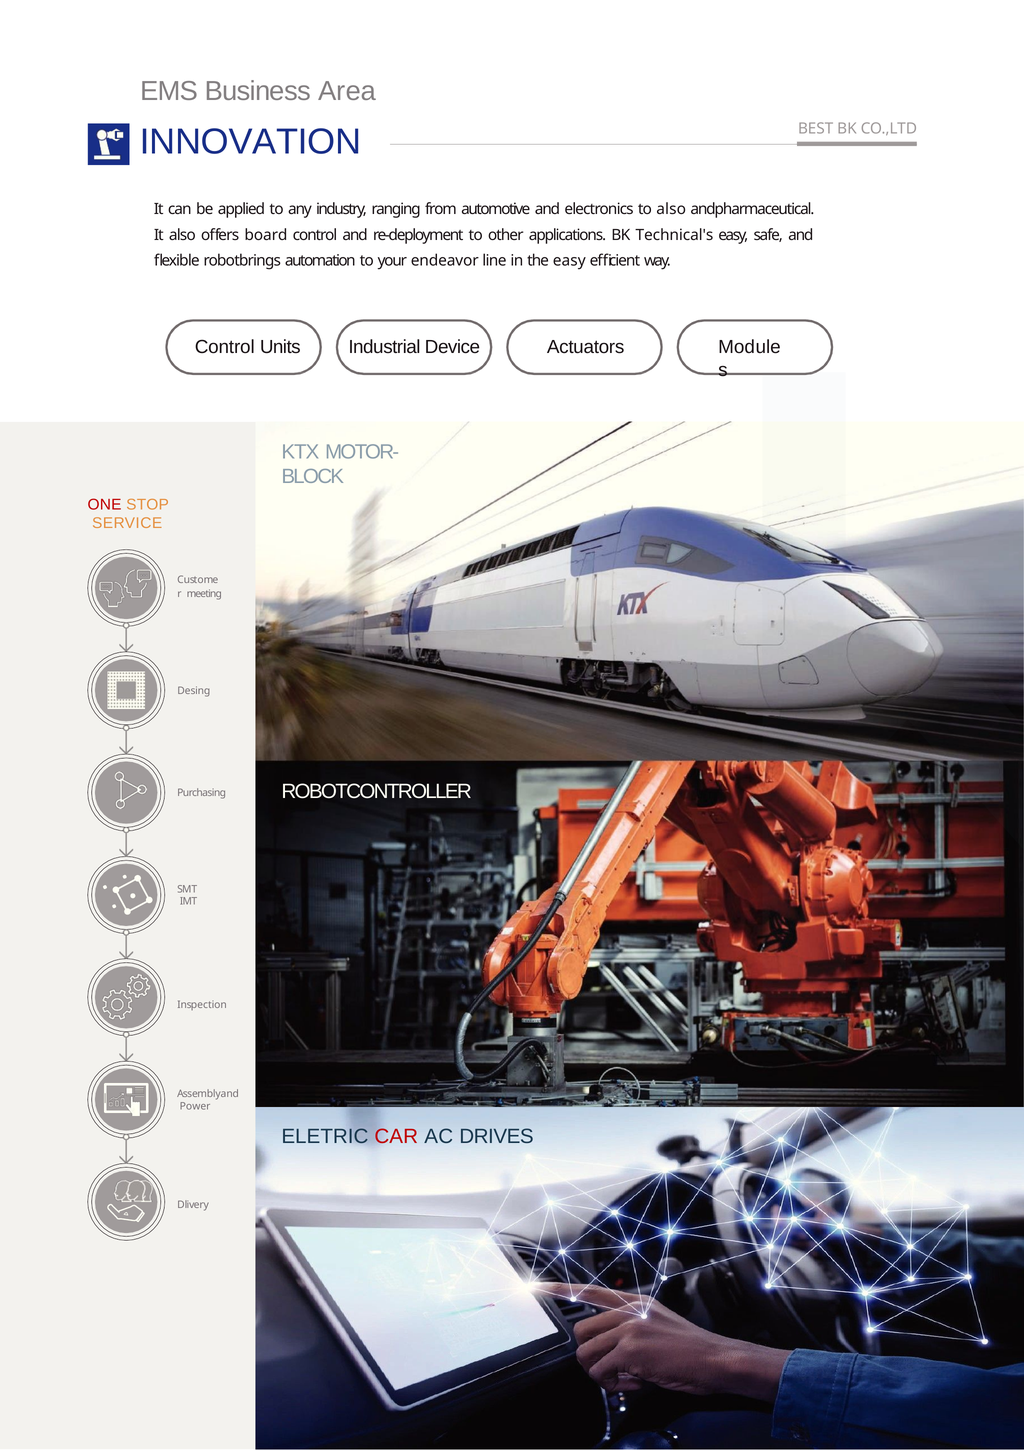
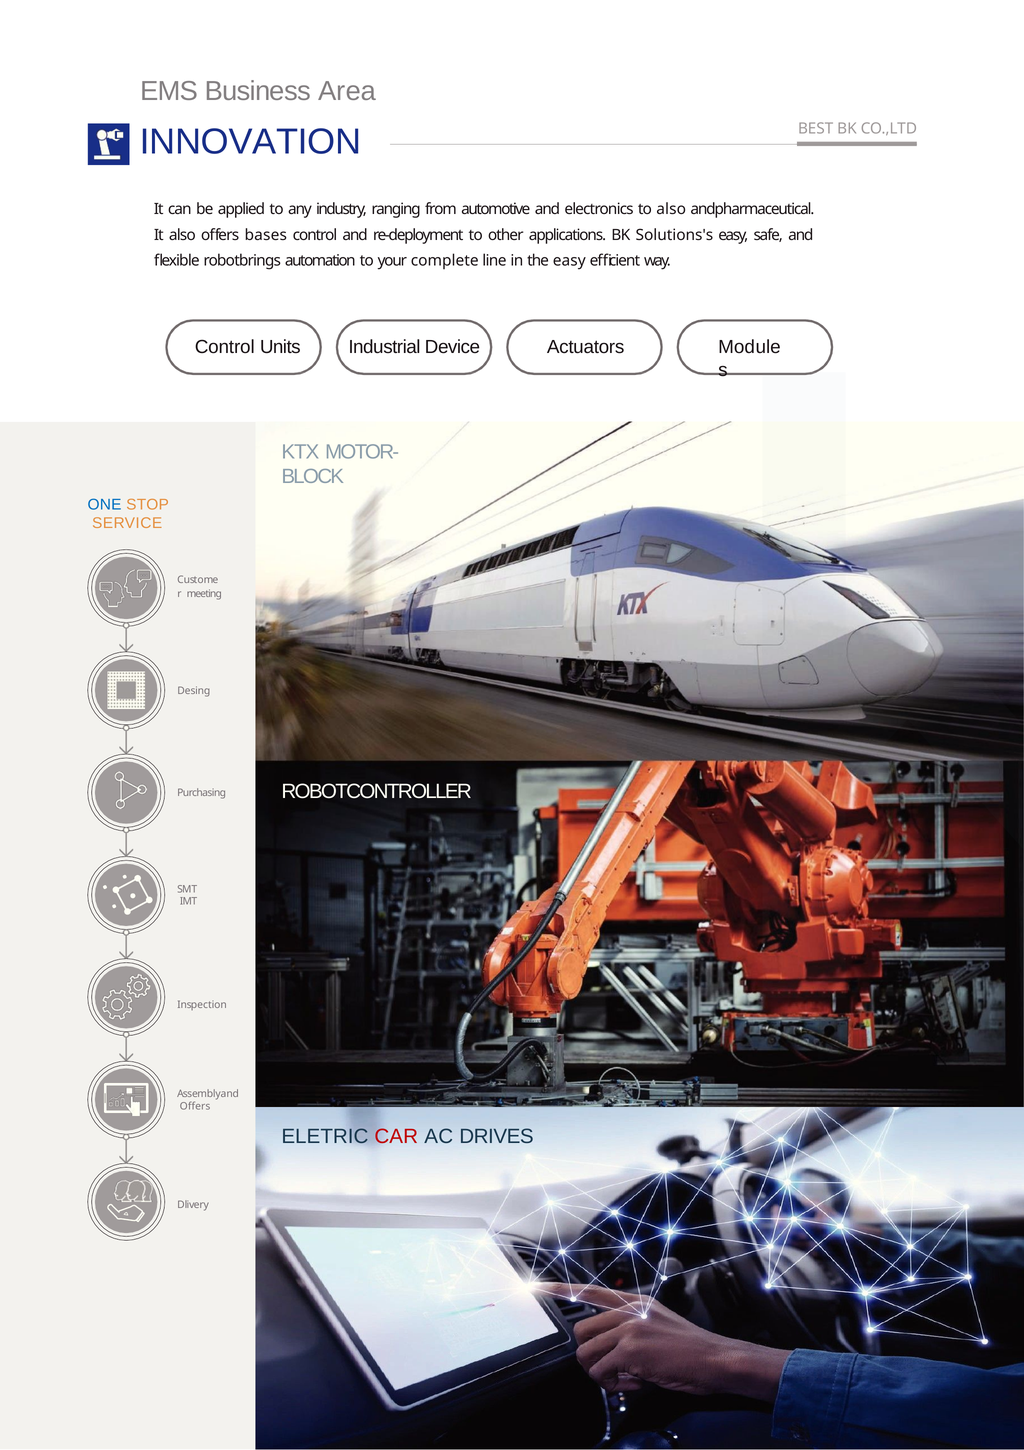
board: board -> bases (266, 235)
Technical's: Technical's -> Solutions's (674, 235)
endeavor: endeavor -> complete (445, 261)
ONE colour: red -> blue (105, 504)
Power: Power -> Offers (195, 1106)
